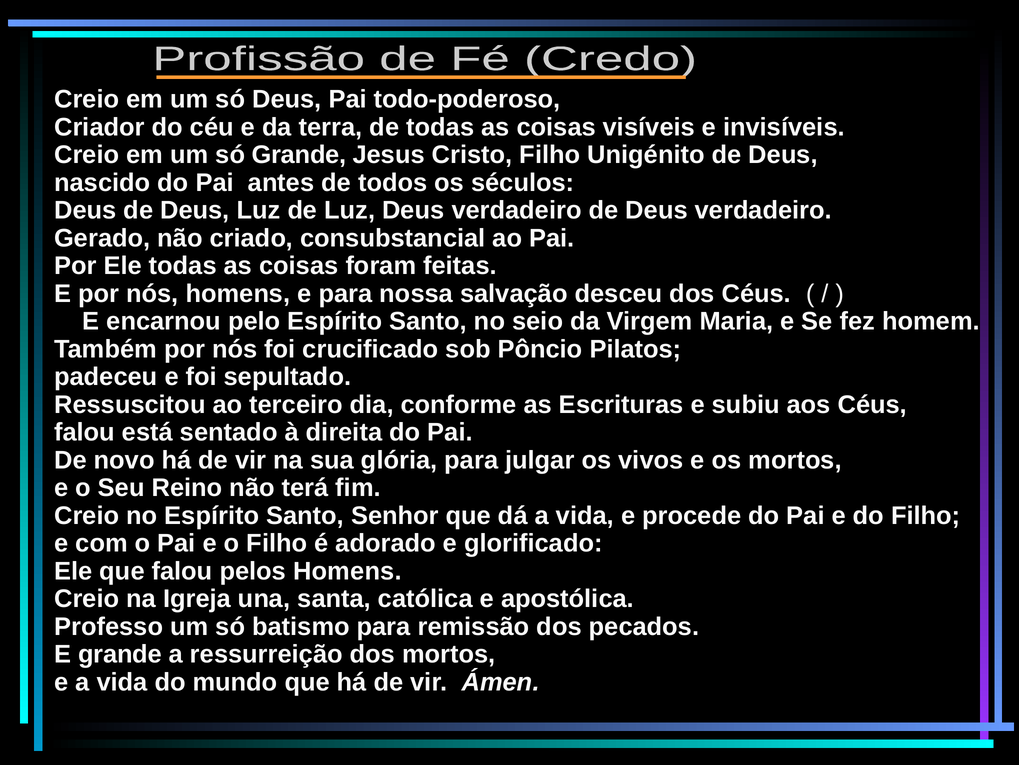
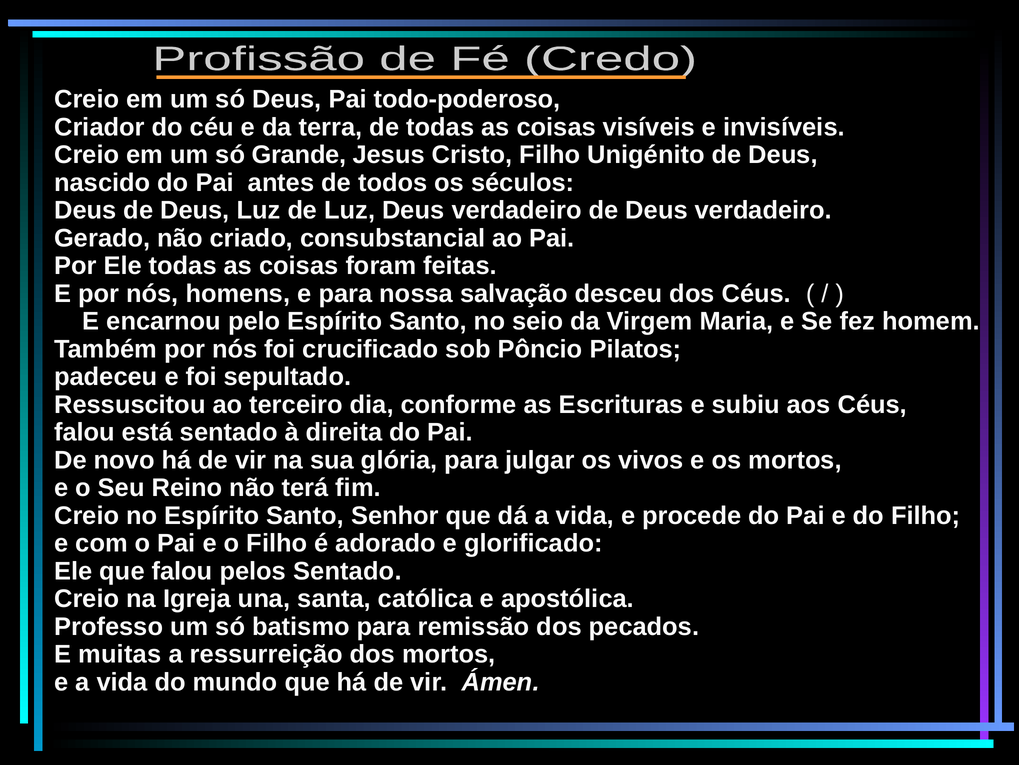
pelos Homens: Homens -> Sentado (347, 571)
E grande: grande -> muitas (120, 654)
